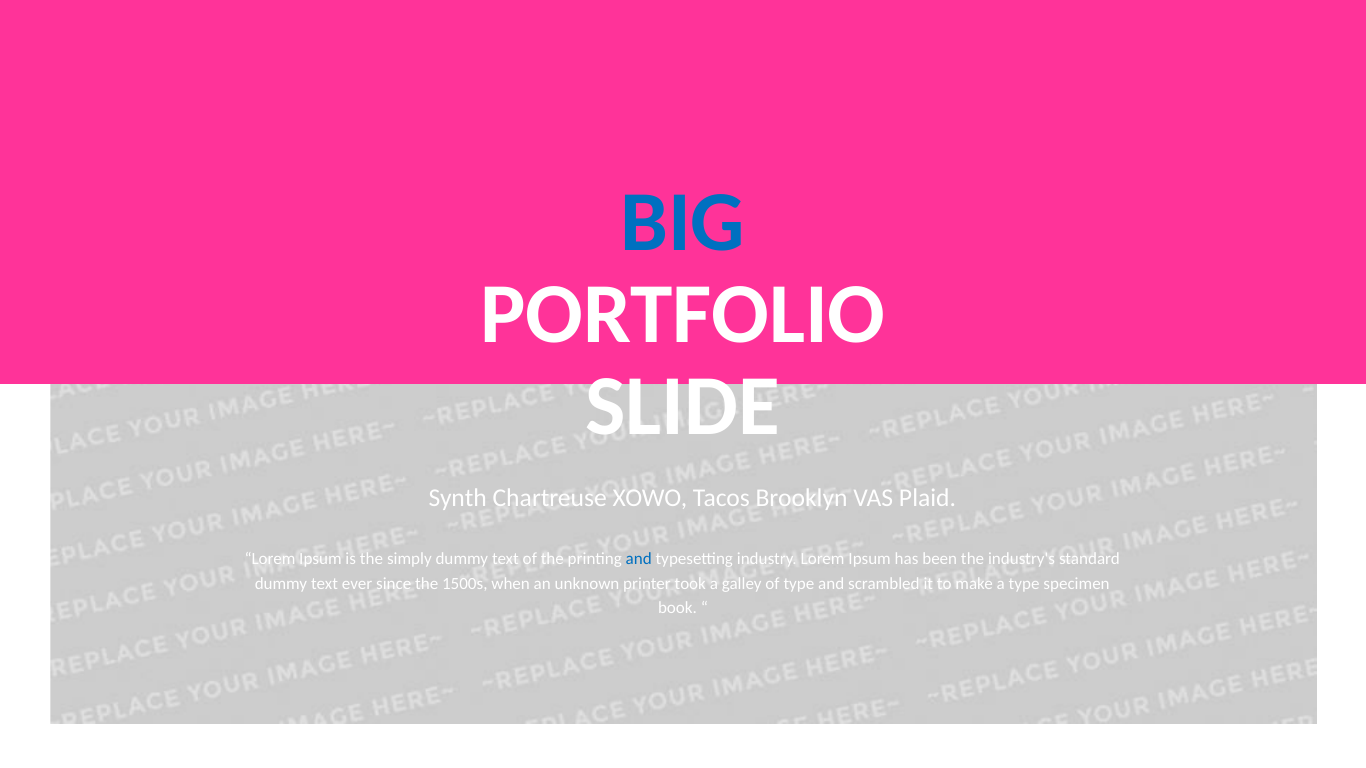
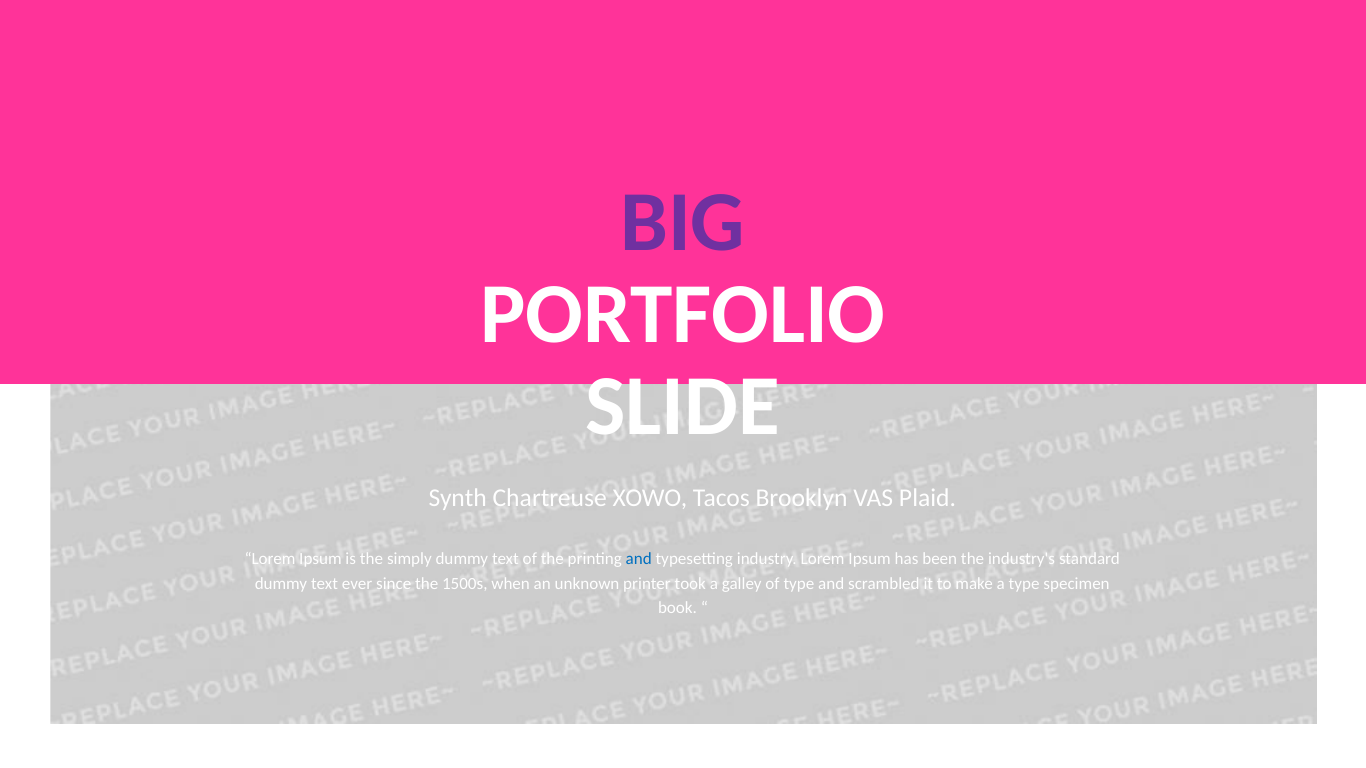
BIG colour: blue -> purple (683, 222)
